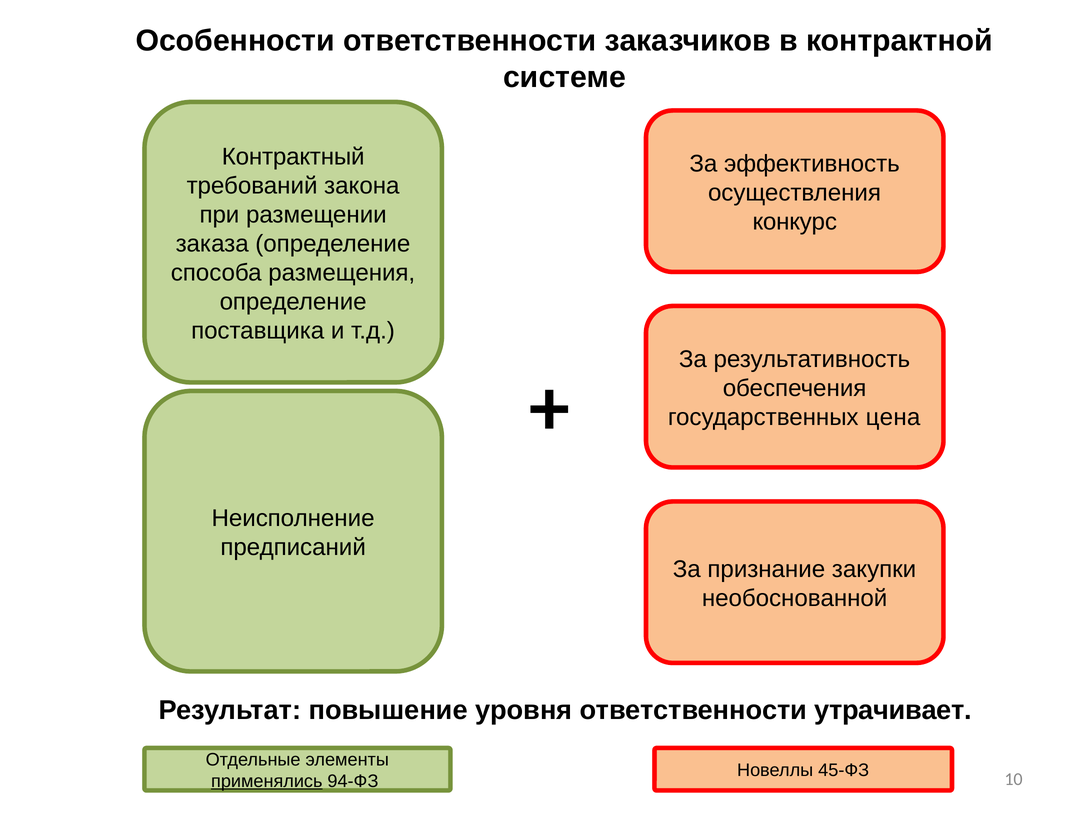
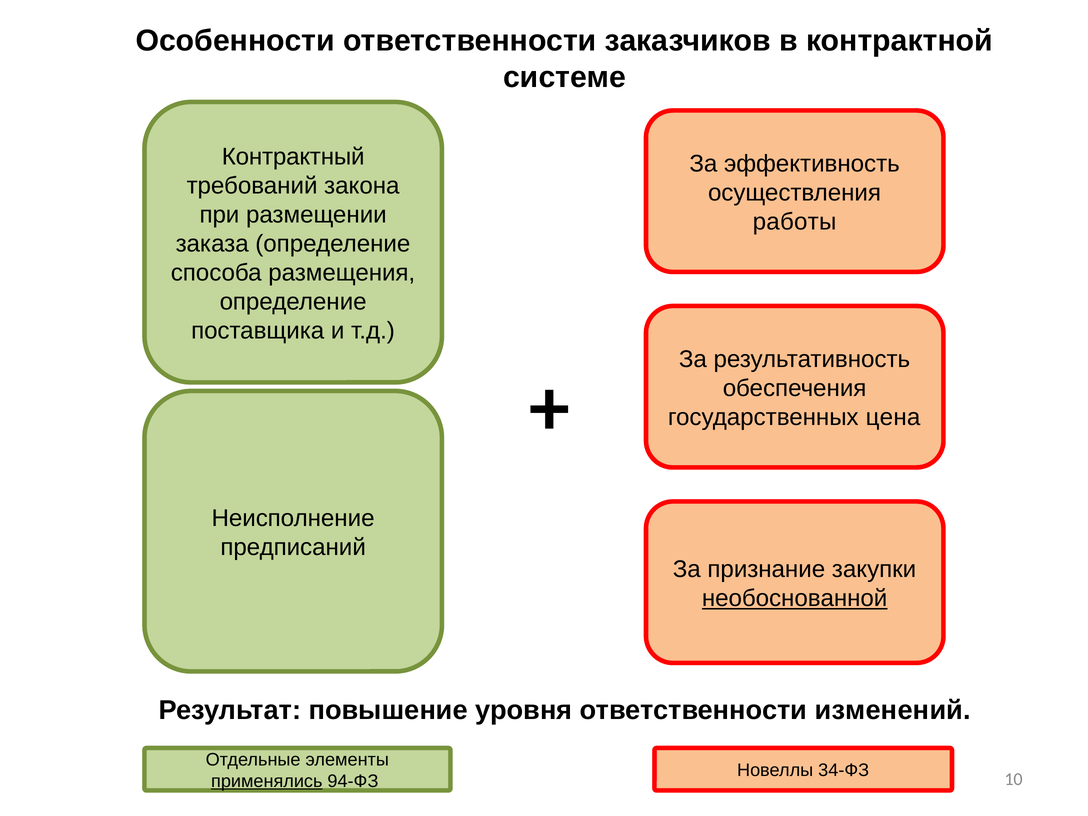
конкурс: конкурс -> работы (795, 222)
необоснованной underline: none -> present (795, 598)
утрачивает: утрачивает -> изменений (893, 711)
45-ФЗ: 45-ФЗ -> 34-ФЗ (844, 770)
